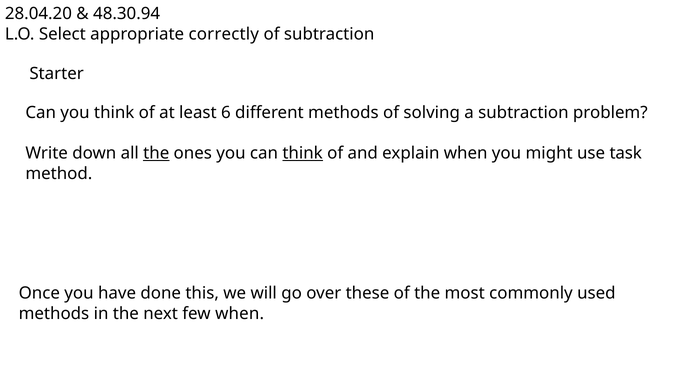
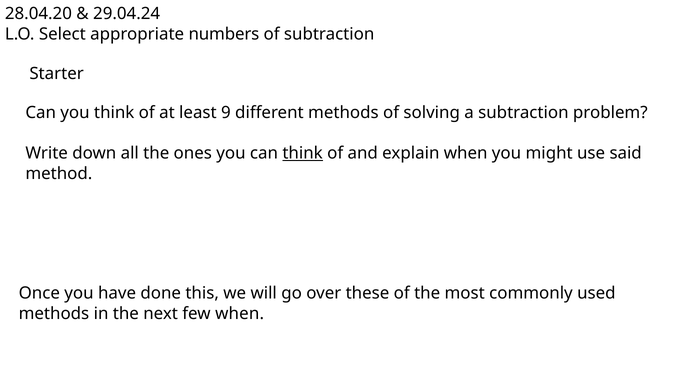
48.30.94: 48.30.94 -> 29.04.24 (127, 14)
correctly: correctly -> numbers (224, 34)
6: 6 -> 9 (226, 113)
the underline: present -> none (156, 153)
task: task -> said (626, 153)
